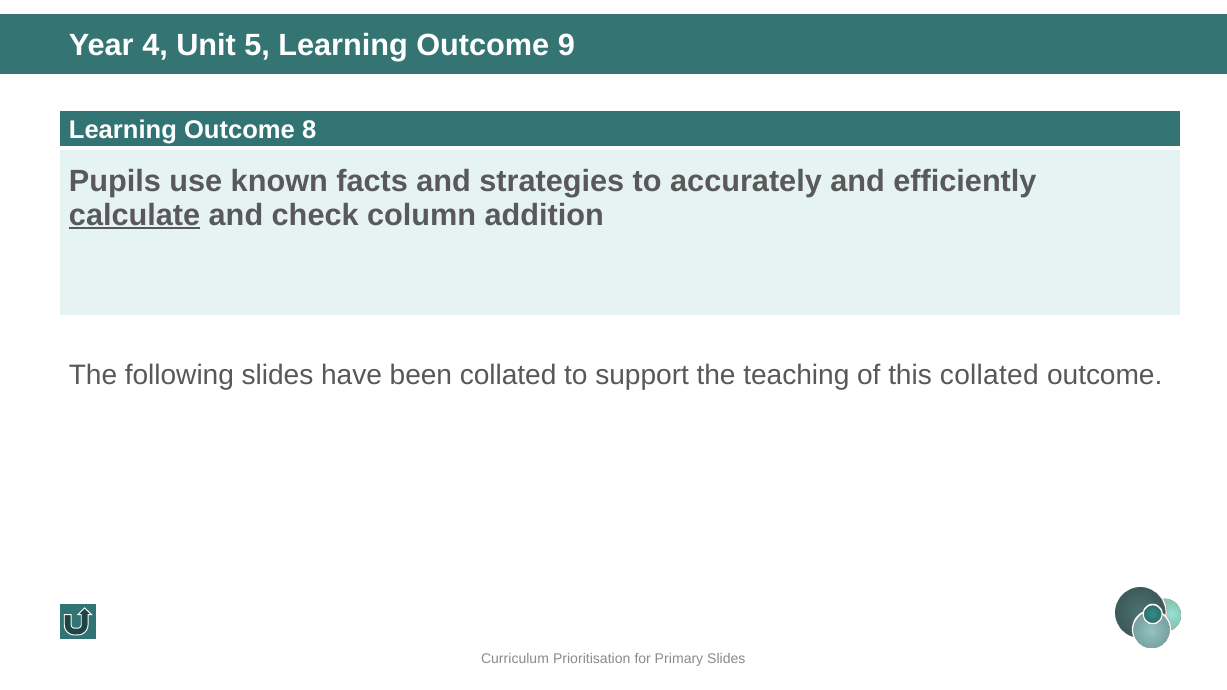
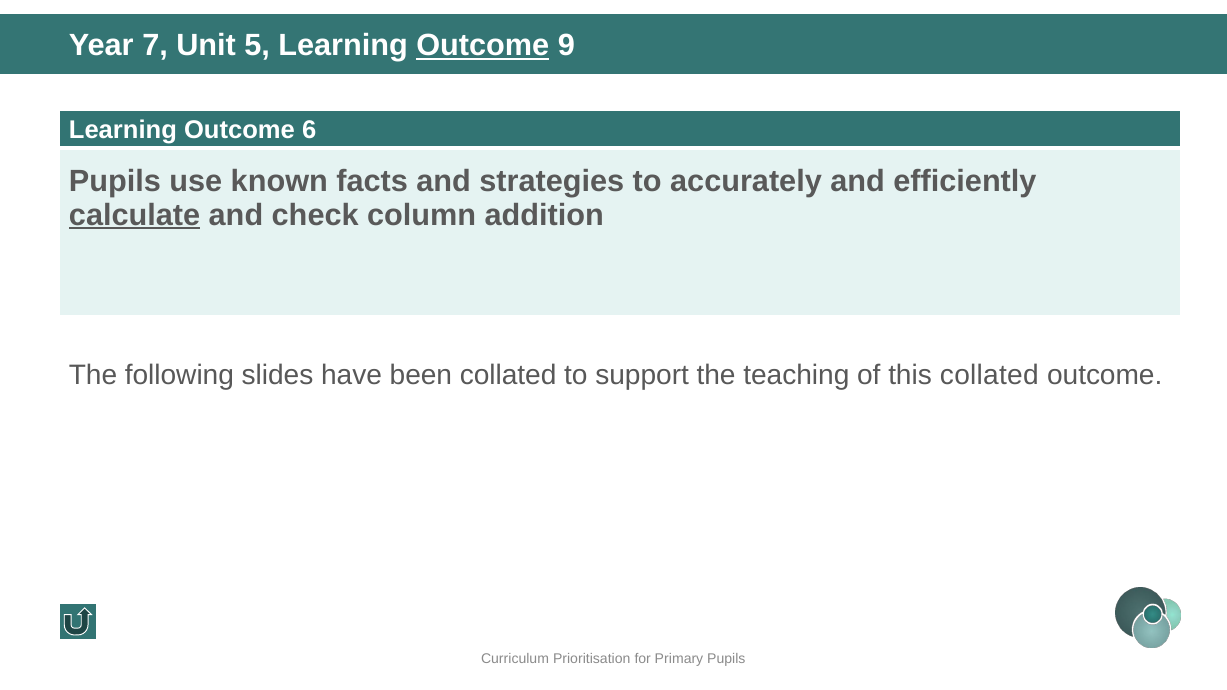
4: 4 -> 7 (155, 46)
Outcome underline: none -> present (483, 46)
8: 8 -> 6 (309, 130)
Primary Slides: Slides -> Pupils (726, 659)
